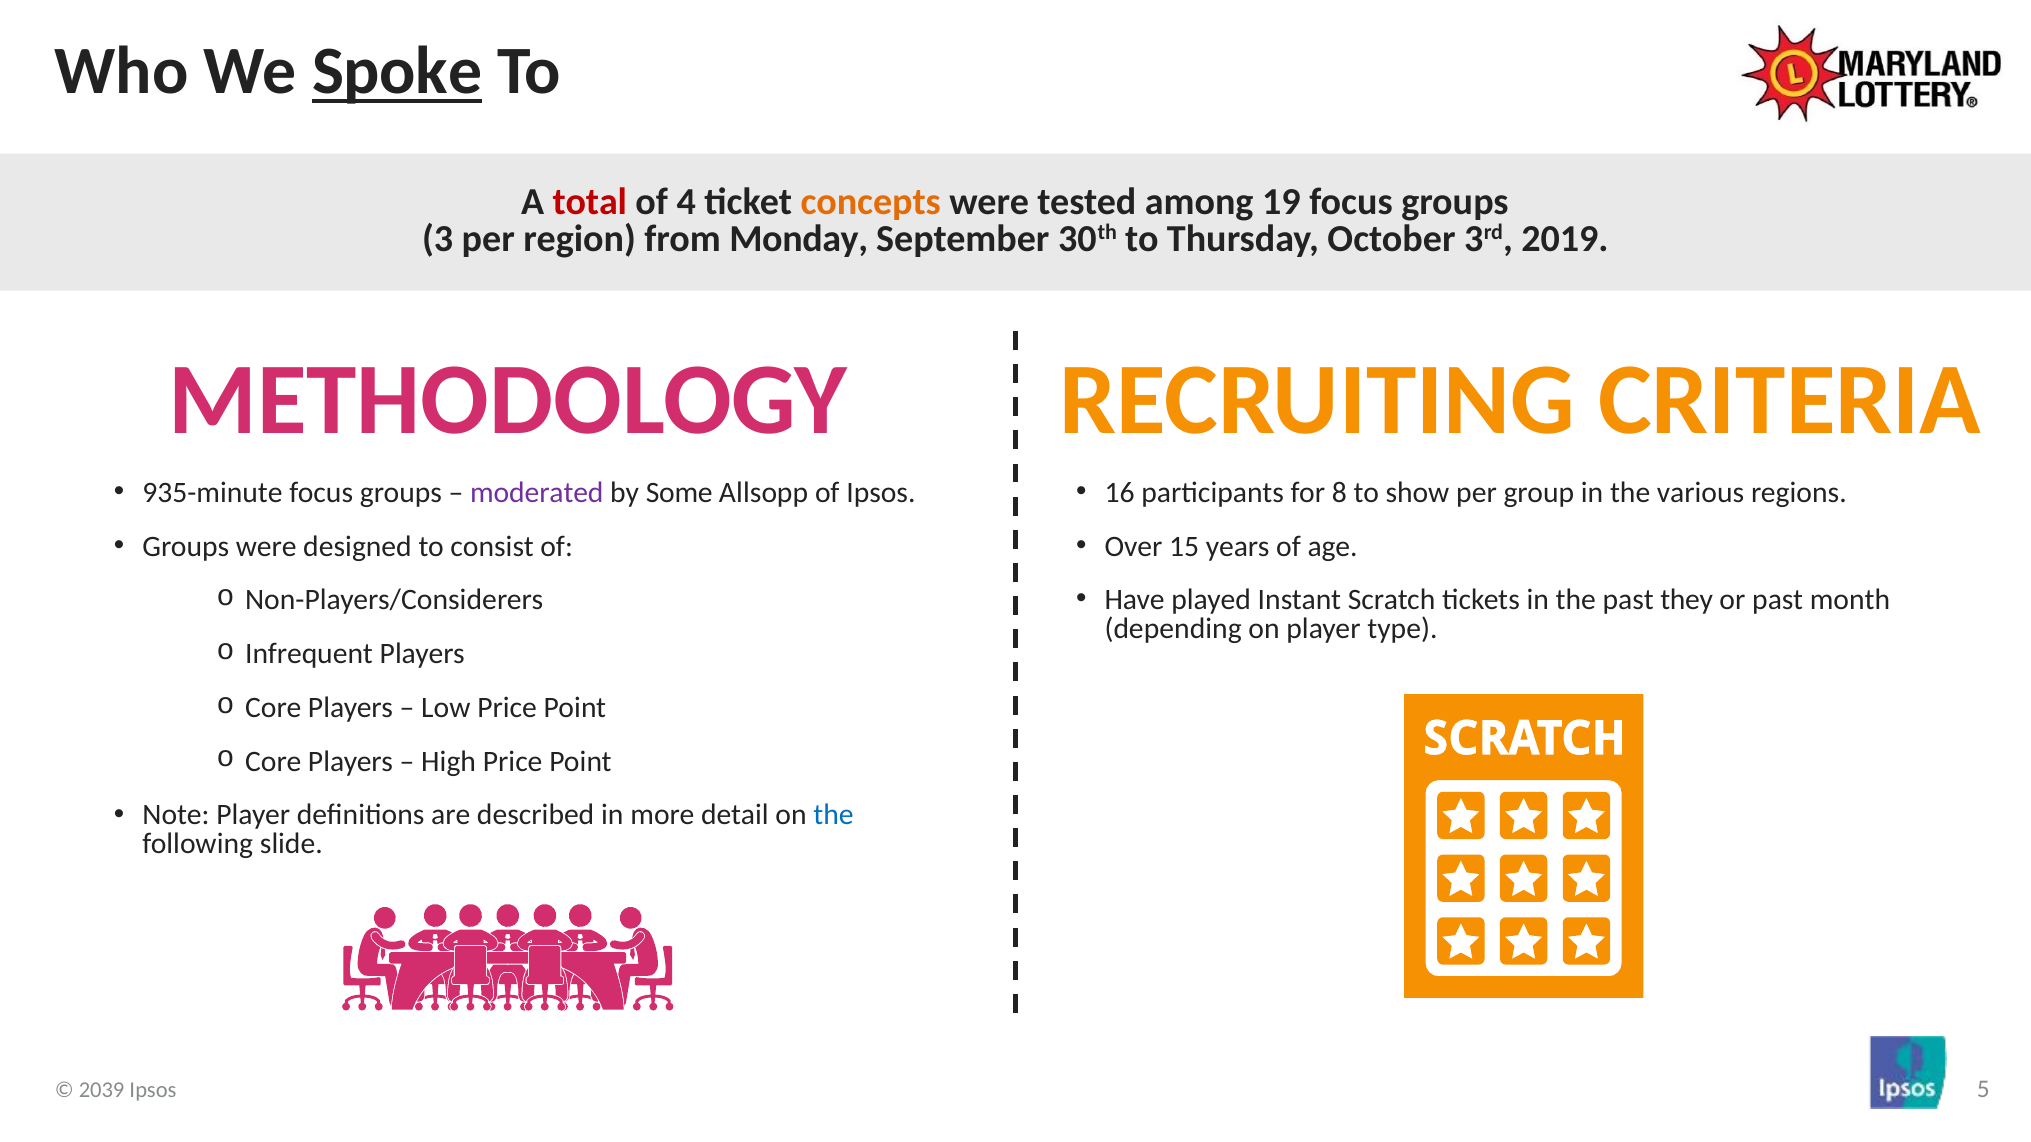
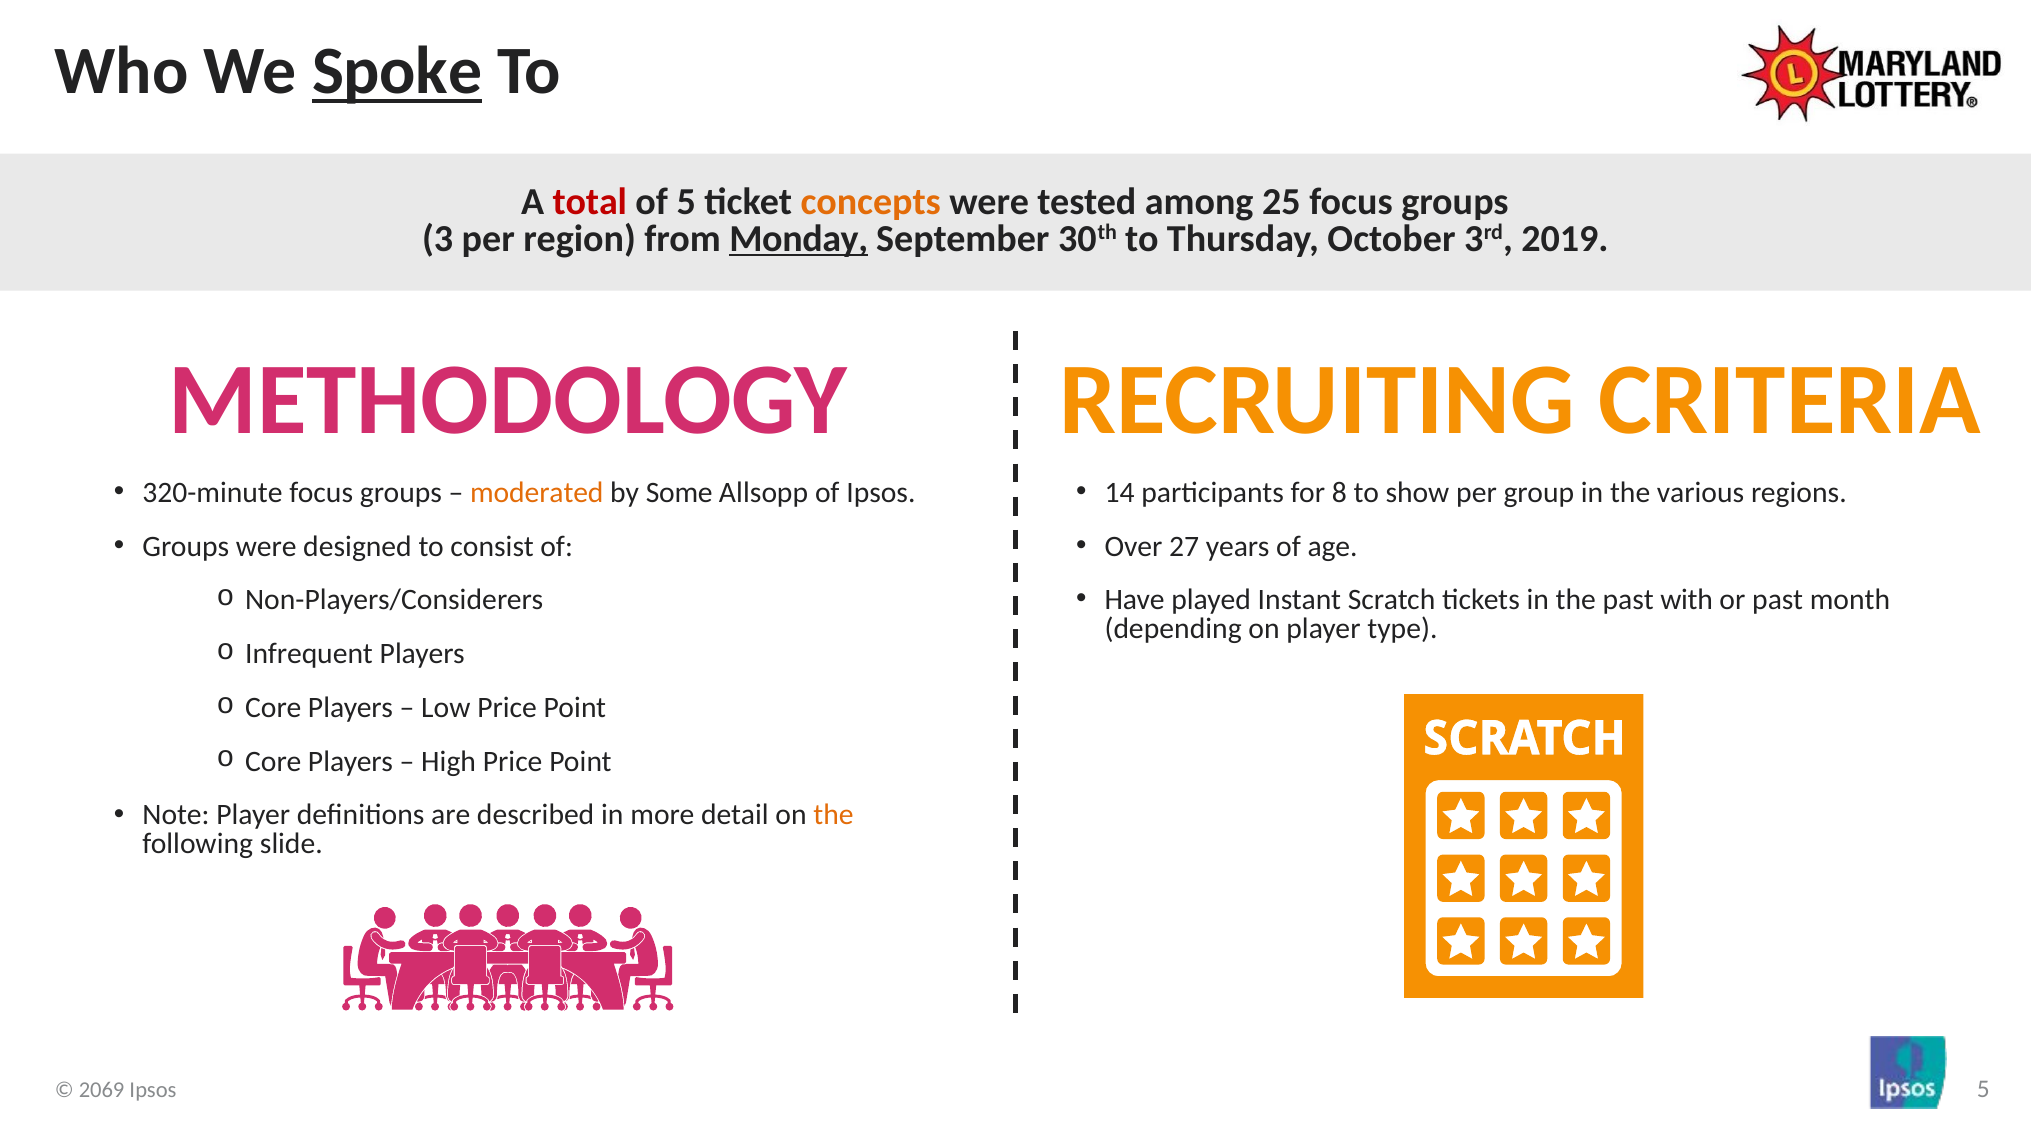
of 4: 4 -> 5 (686, 202)
19: 19 -> 25 (1281, 202)
Monday underline: none -> present (799, 239)
935-minute: 935-minute -> 320-minute (213, 493)
moderated colour: purple -> orange (537, 493)
16: 16 -> 14 (1120, 493)
15: 15 -> 27 (1184, 547)
they: they -> with (1687, 600)
the colour: blue -> orange (833, 815)
2039: 2039 -> 2069 (102, 1091)
